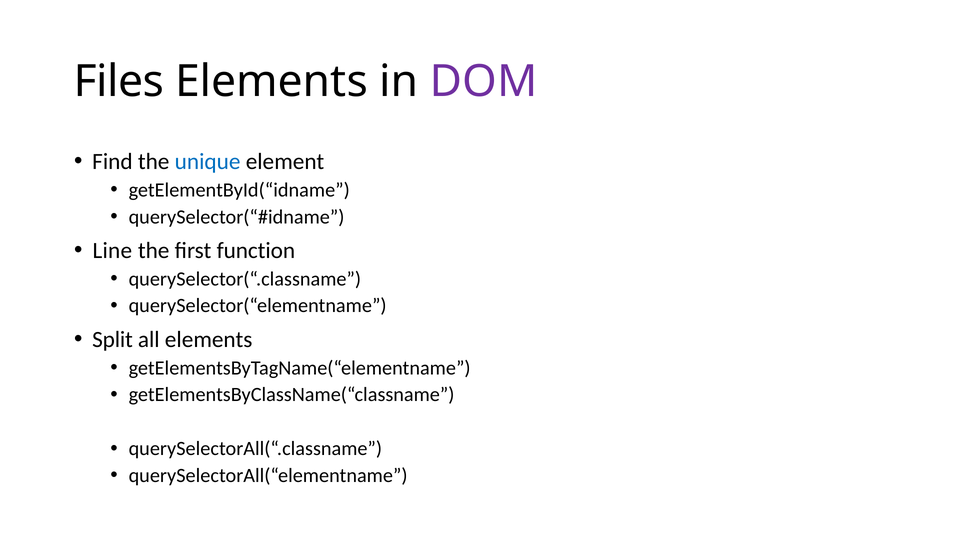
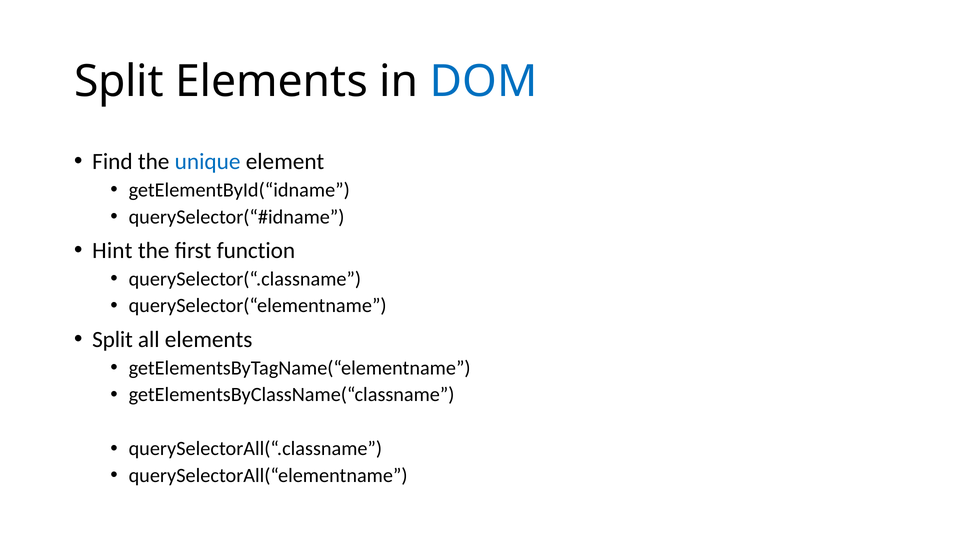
Files: Files -> Split (119, 82)
DOM colour: purple -> blue (484, 82)
Line: Line -> Hint (112, 250)
